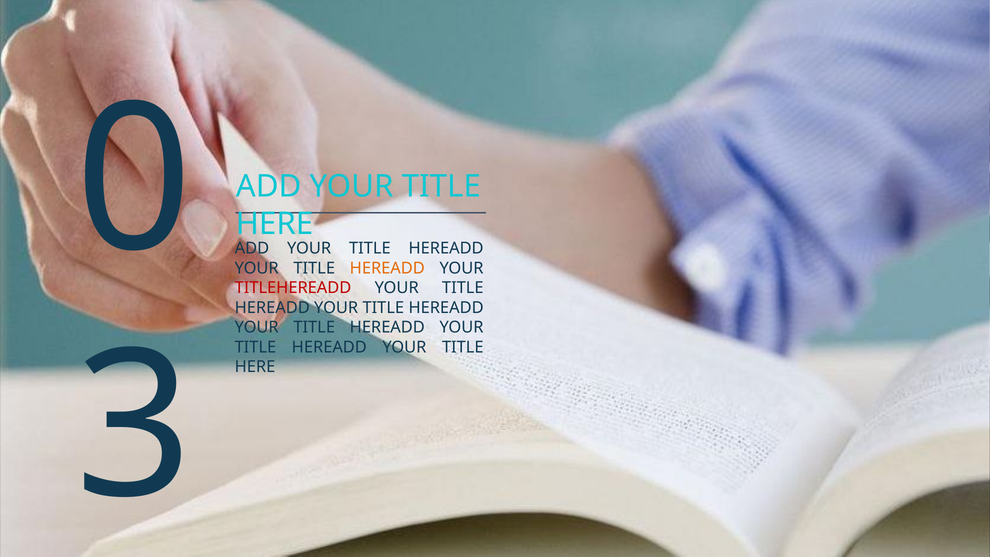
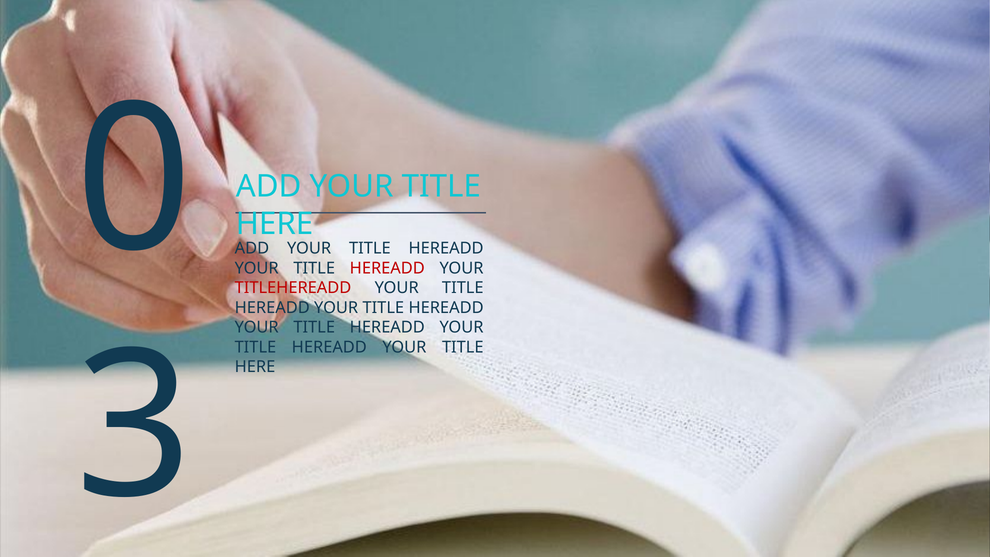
HEREADD colour: orange -> red (387, 268)
